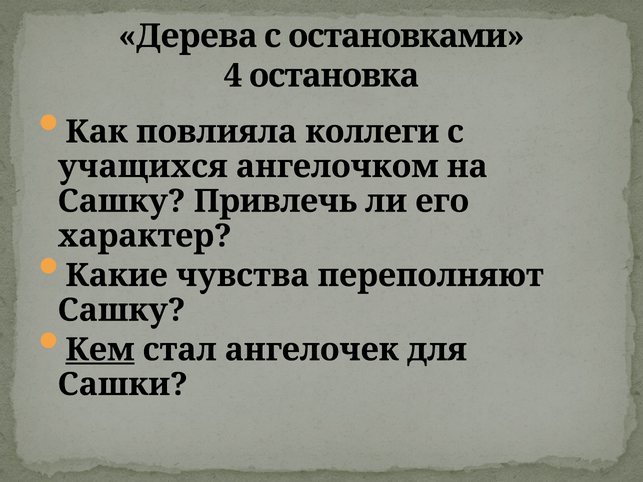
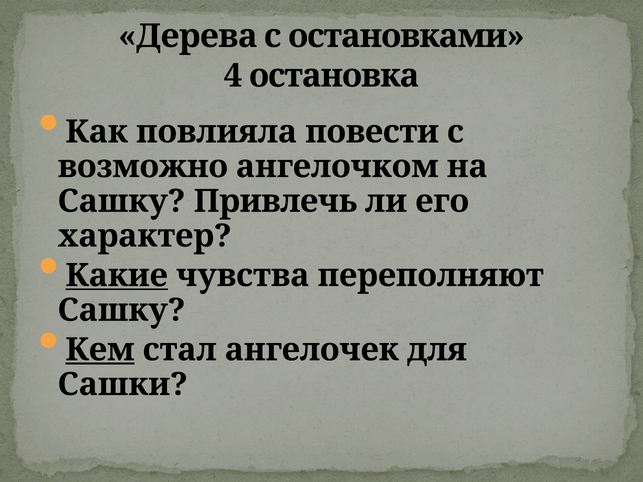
коллеги: коллеги -> повести (372, 132)
учащихся: учащихся -> возможно (143, 167)
Какие underline: none -> present (117, 276)
